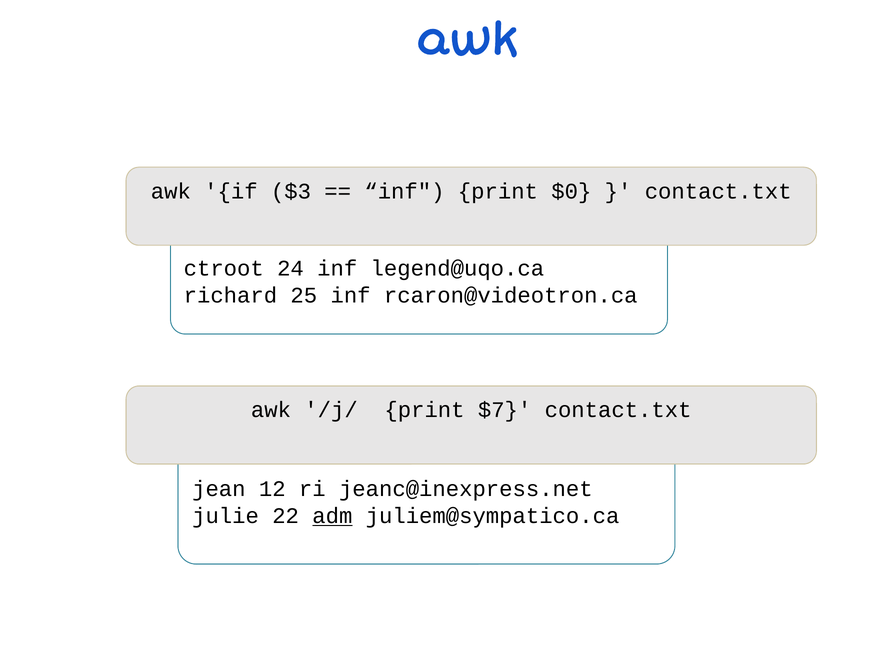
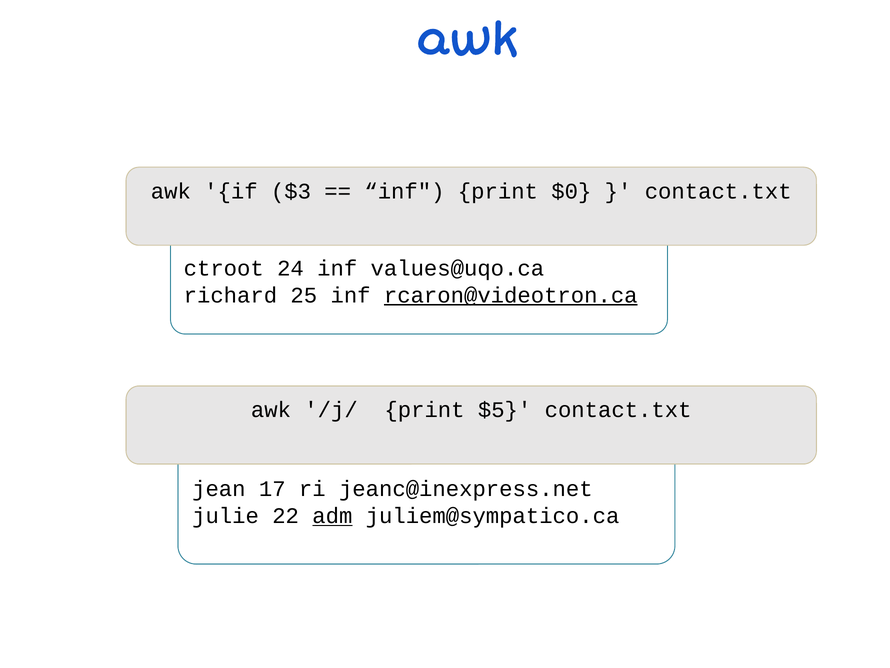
legend@uqo.ca: legend@uqo.ca -> values@uqo.ca (457, 268)
rcaron@videotron.ca underline: none -> present (511, 295)
$7: $7 -> $5 (505, 410)
12: 12 -> 17 (272, 489)
